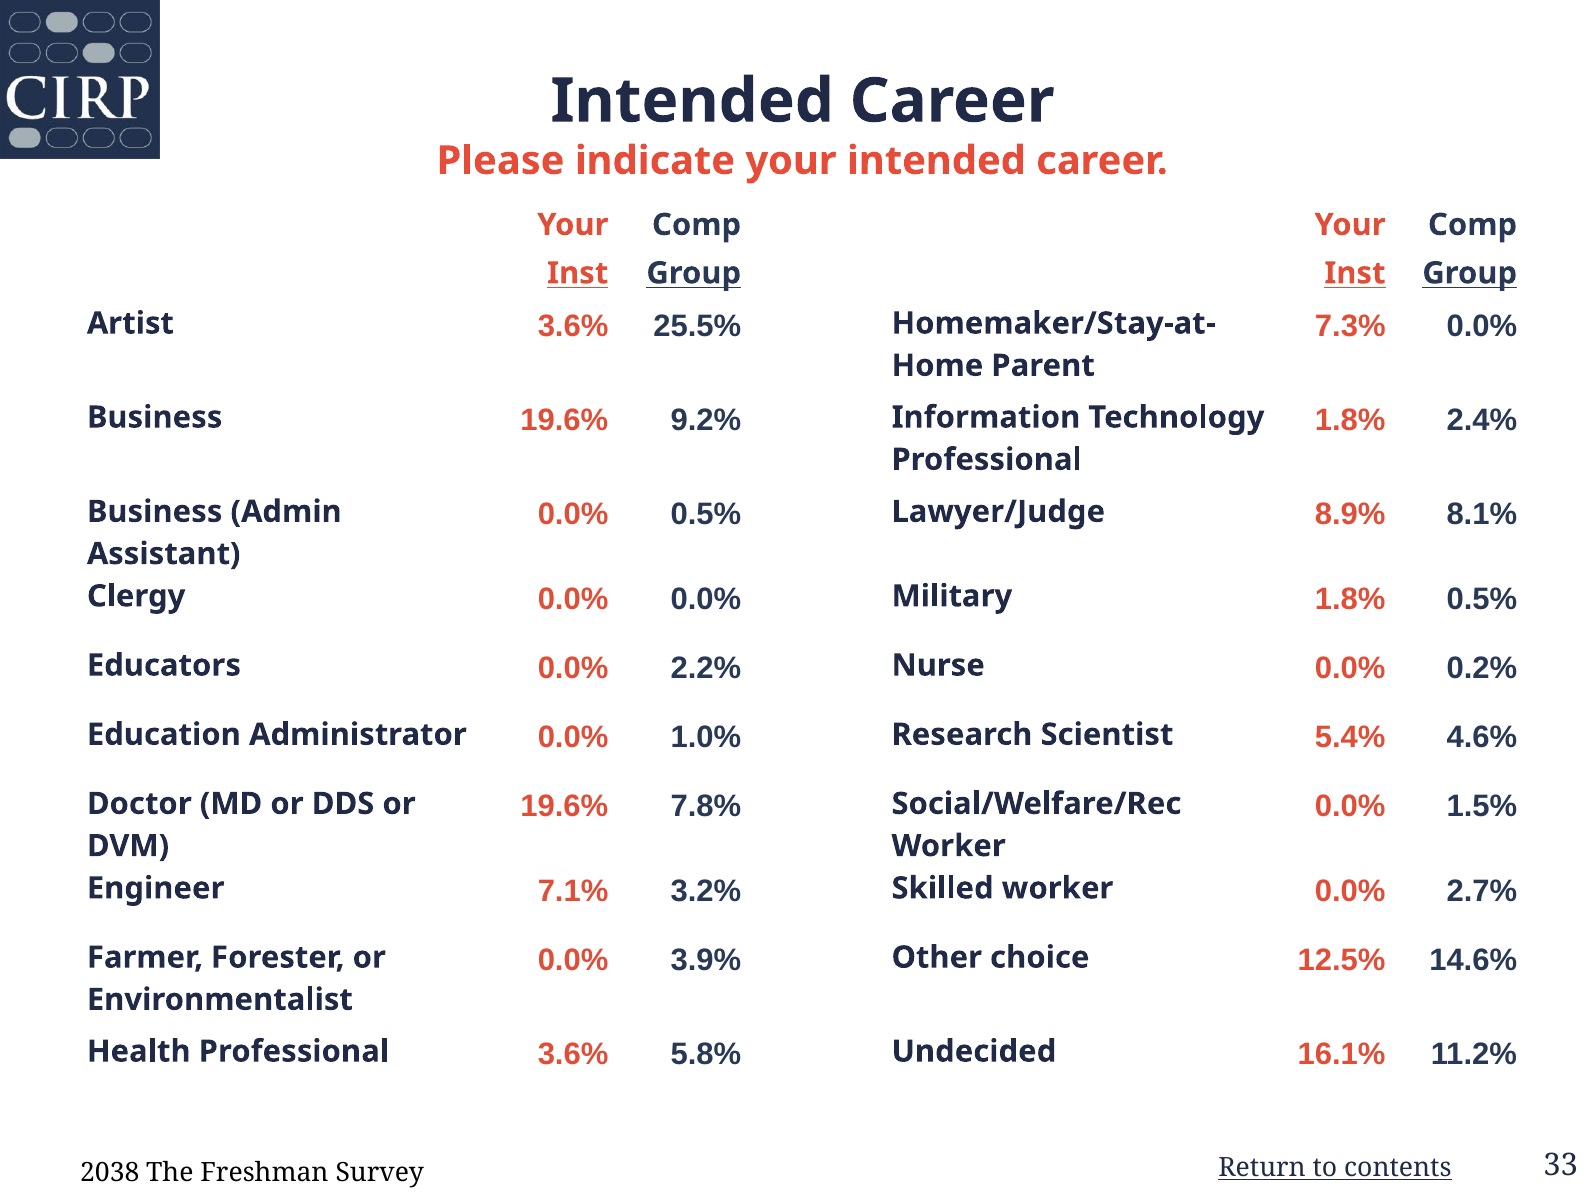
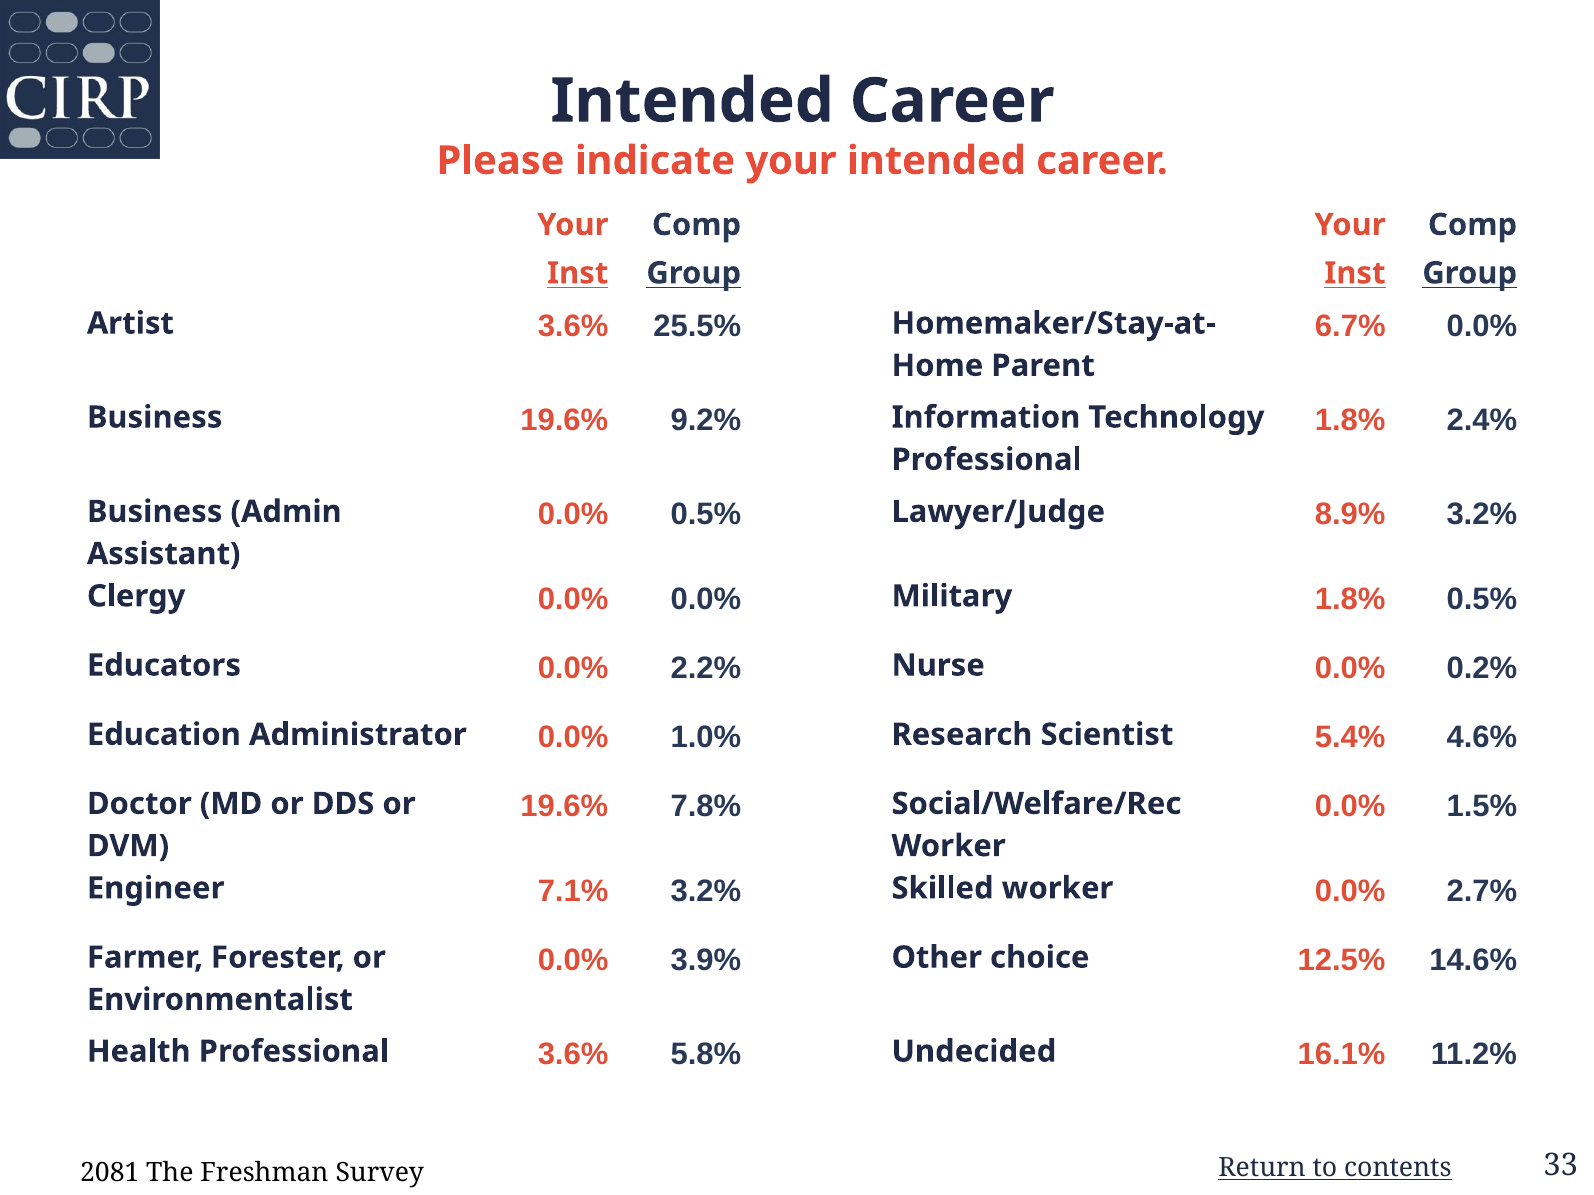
7.3%: 7.3% -> 6.7% (1350, 326)
8.9% 8.1%: 8.1% -> 3.2% (1482, 515)
2038: 2038 -> 2081 (110, 1173)
